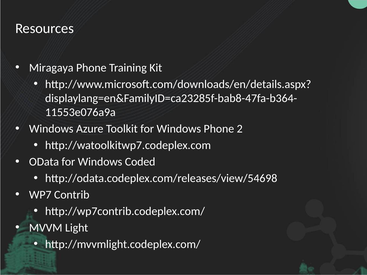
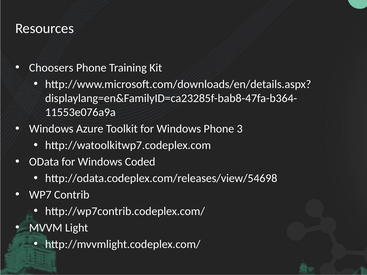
Miragaya: Miragaya -> Choosers (51, 68)
2: 2 -> 3 (240, 129)
